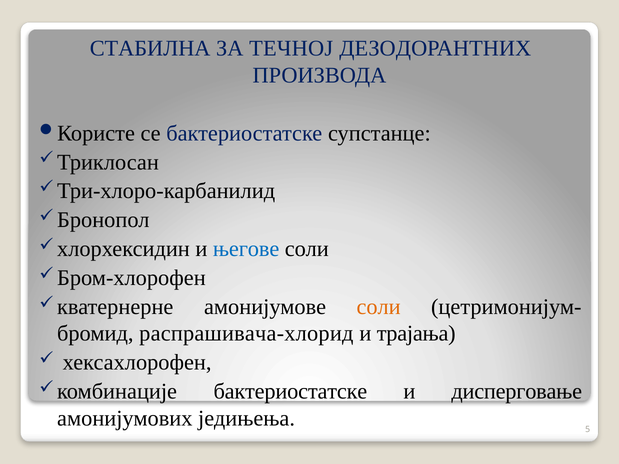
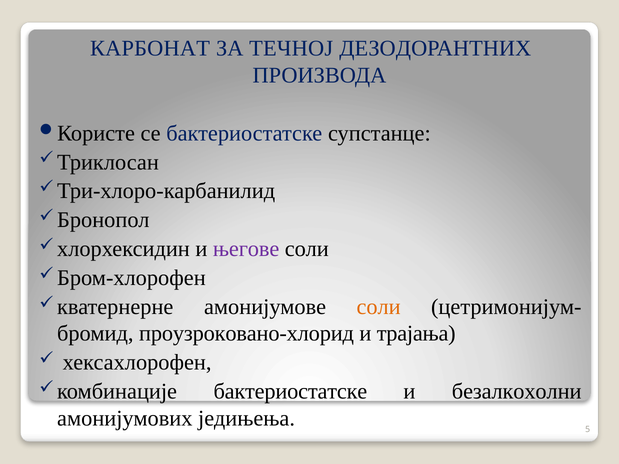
СТАБИЛНА: СТАБИЛНА -> КАРБОНАТ (150, 49)
његове colour: blue -> purple (246, 249)
распрашивача-хлорид: распрашивача-хлорид -> проузроковано-хлорид (247, 334)
дисперговање: дисперговање -> безалкохолни (517, 392)
